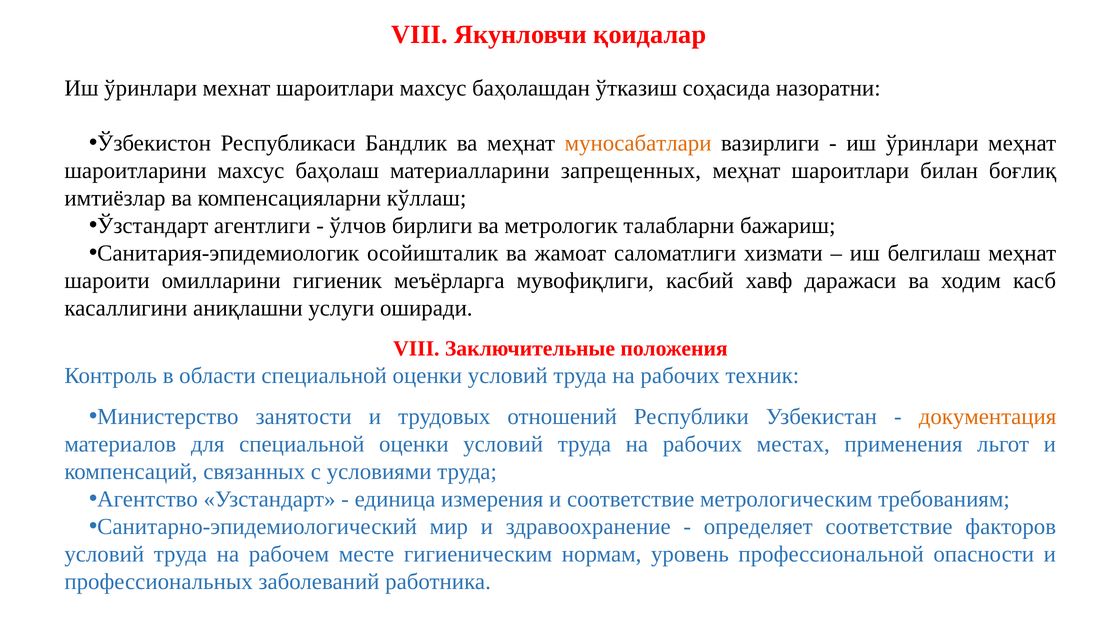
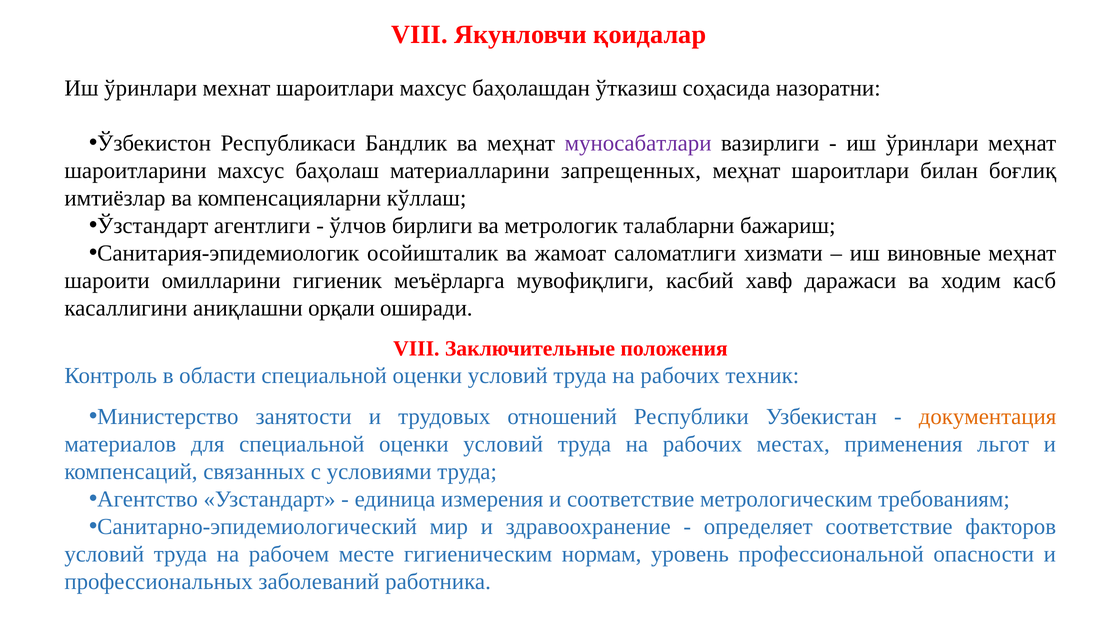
муносабатлари colour: orange -> purple (638, 143)
белгилаш: белгилаш -> виновные (934, 253)
услуги: услуги -> орқали (341, 308)
